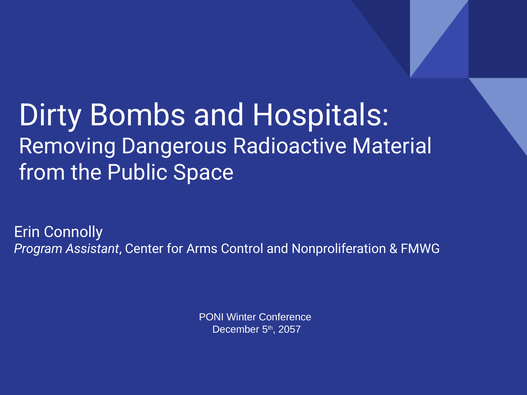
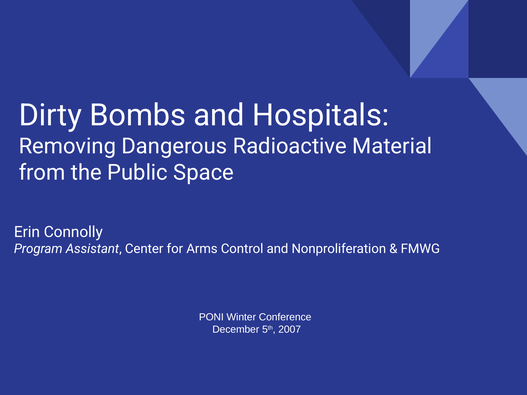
2057: 2057 -> 2007 (290, 330)
